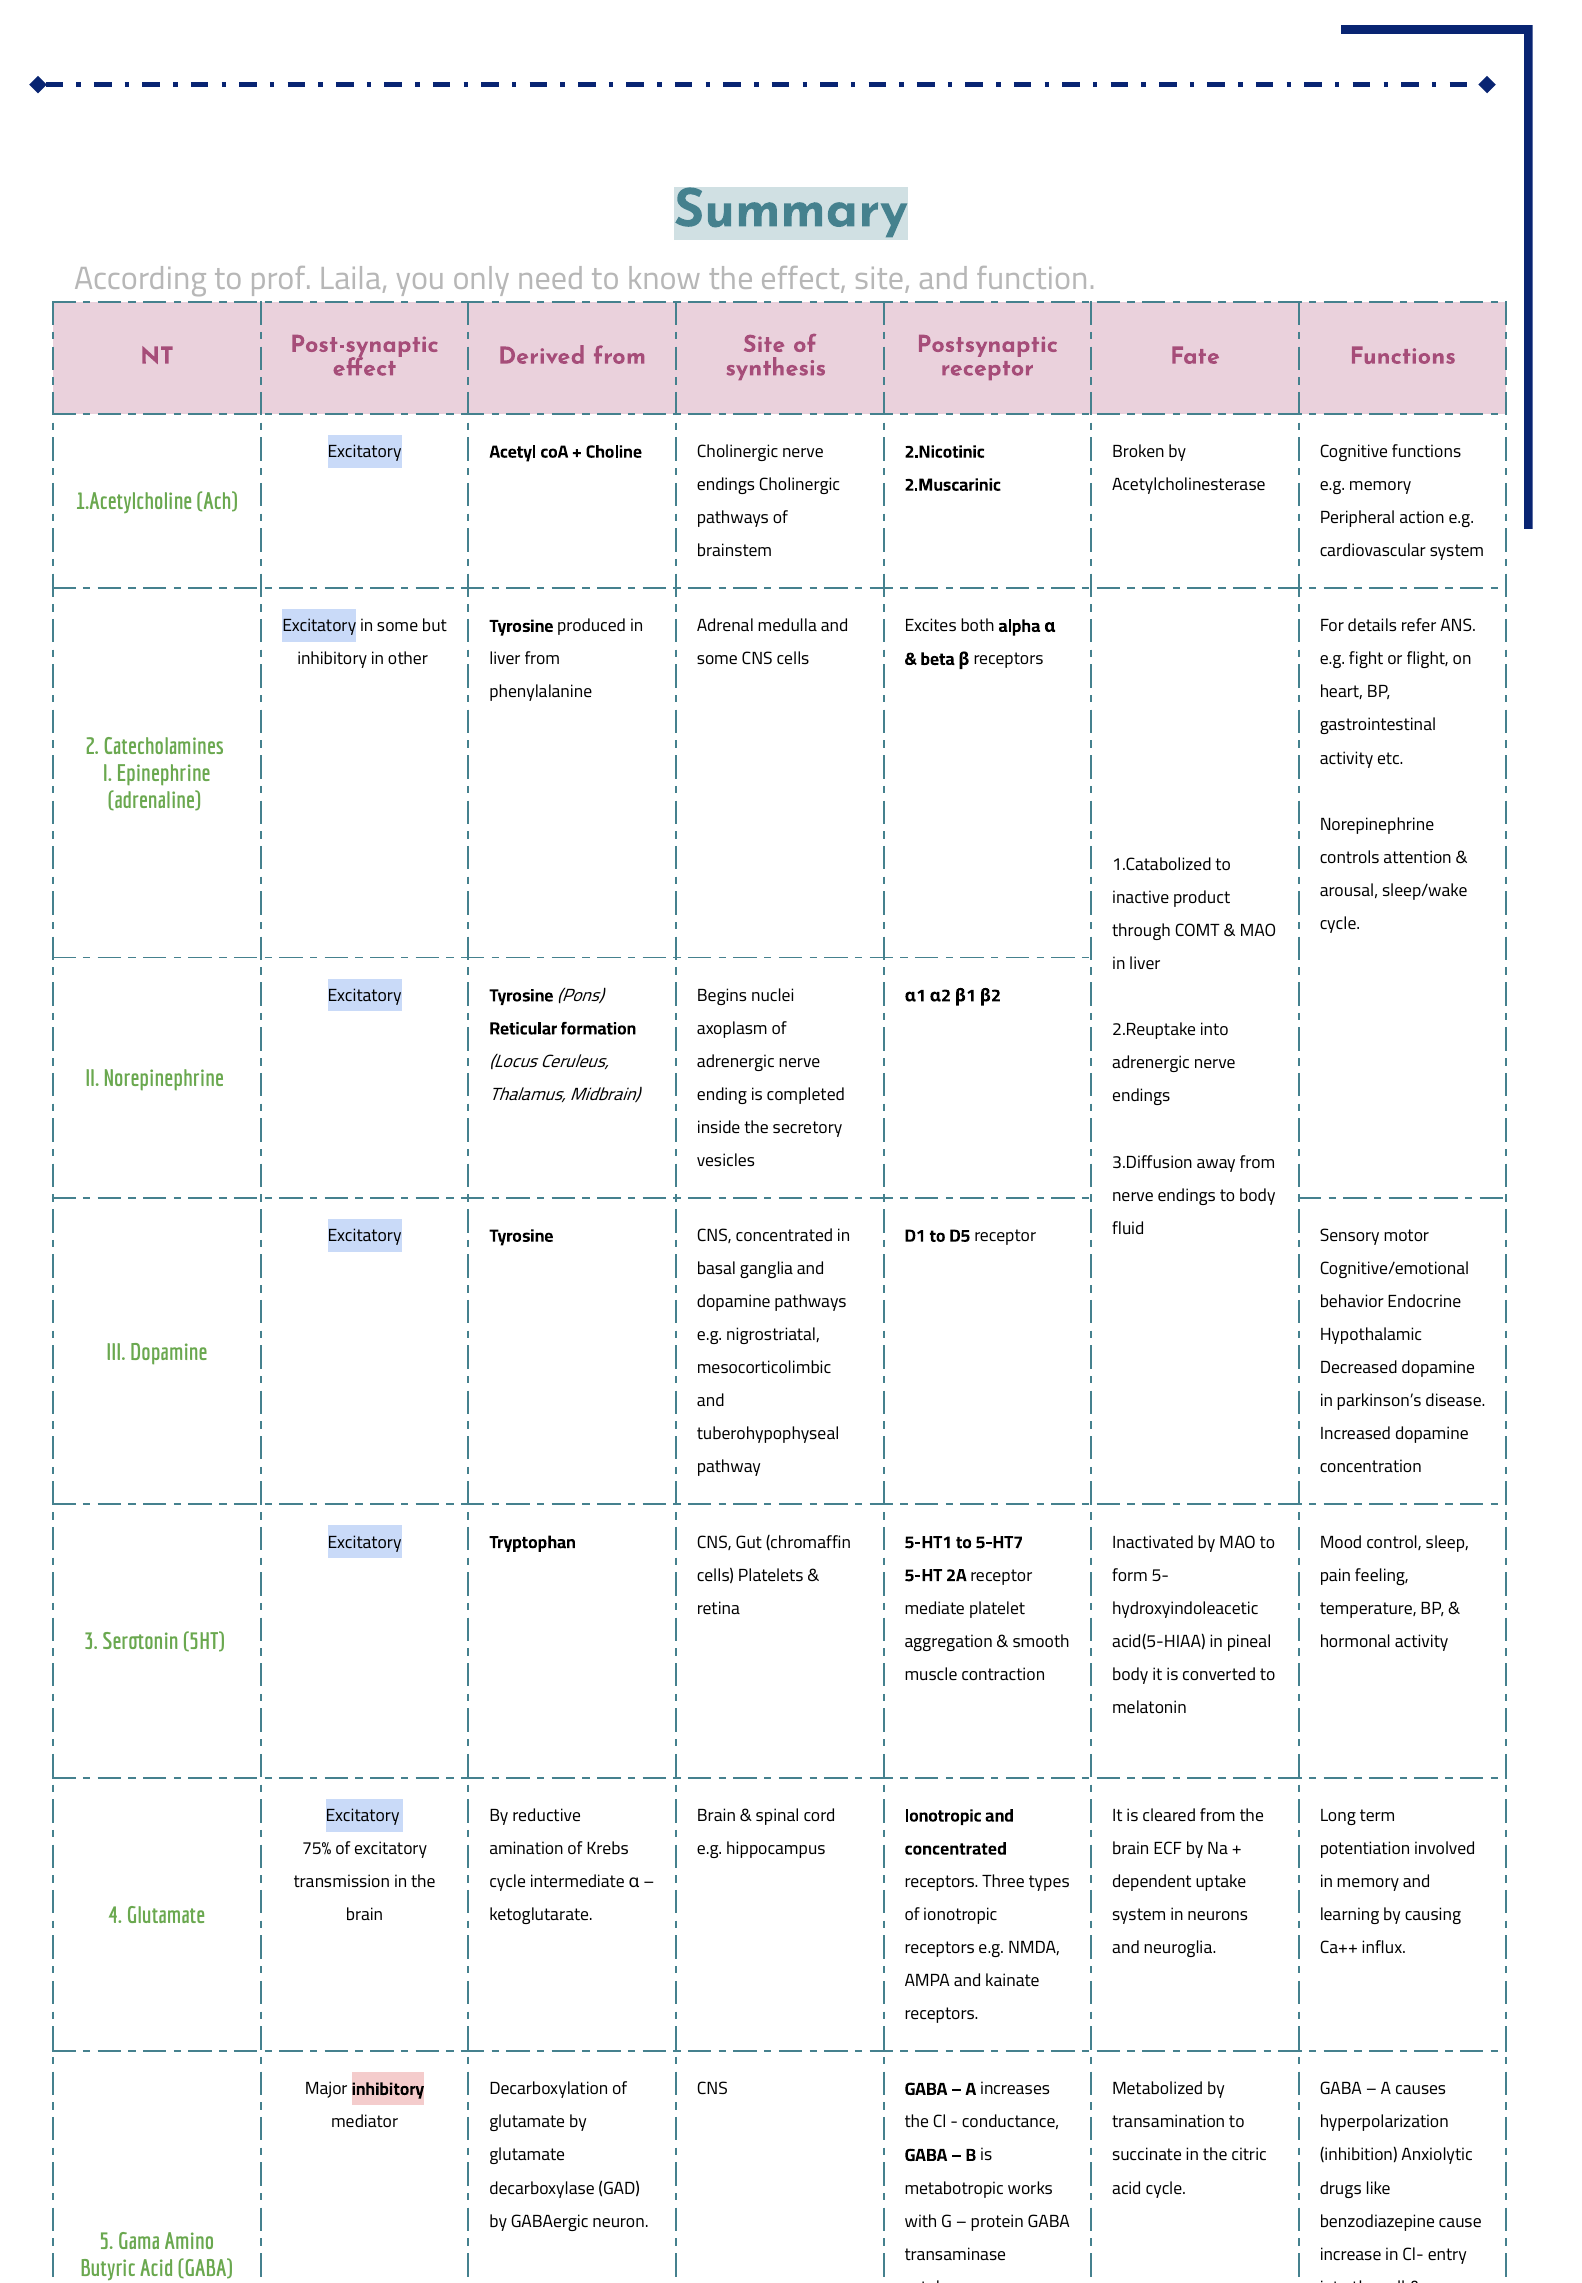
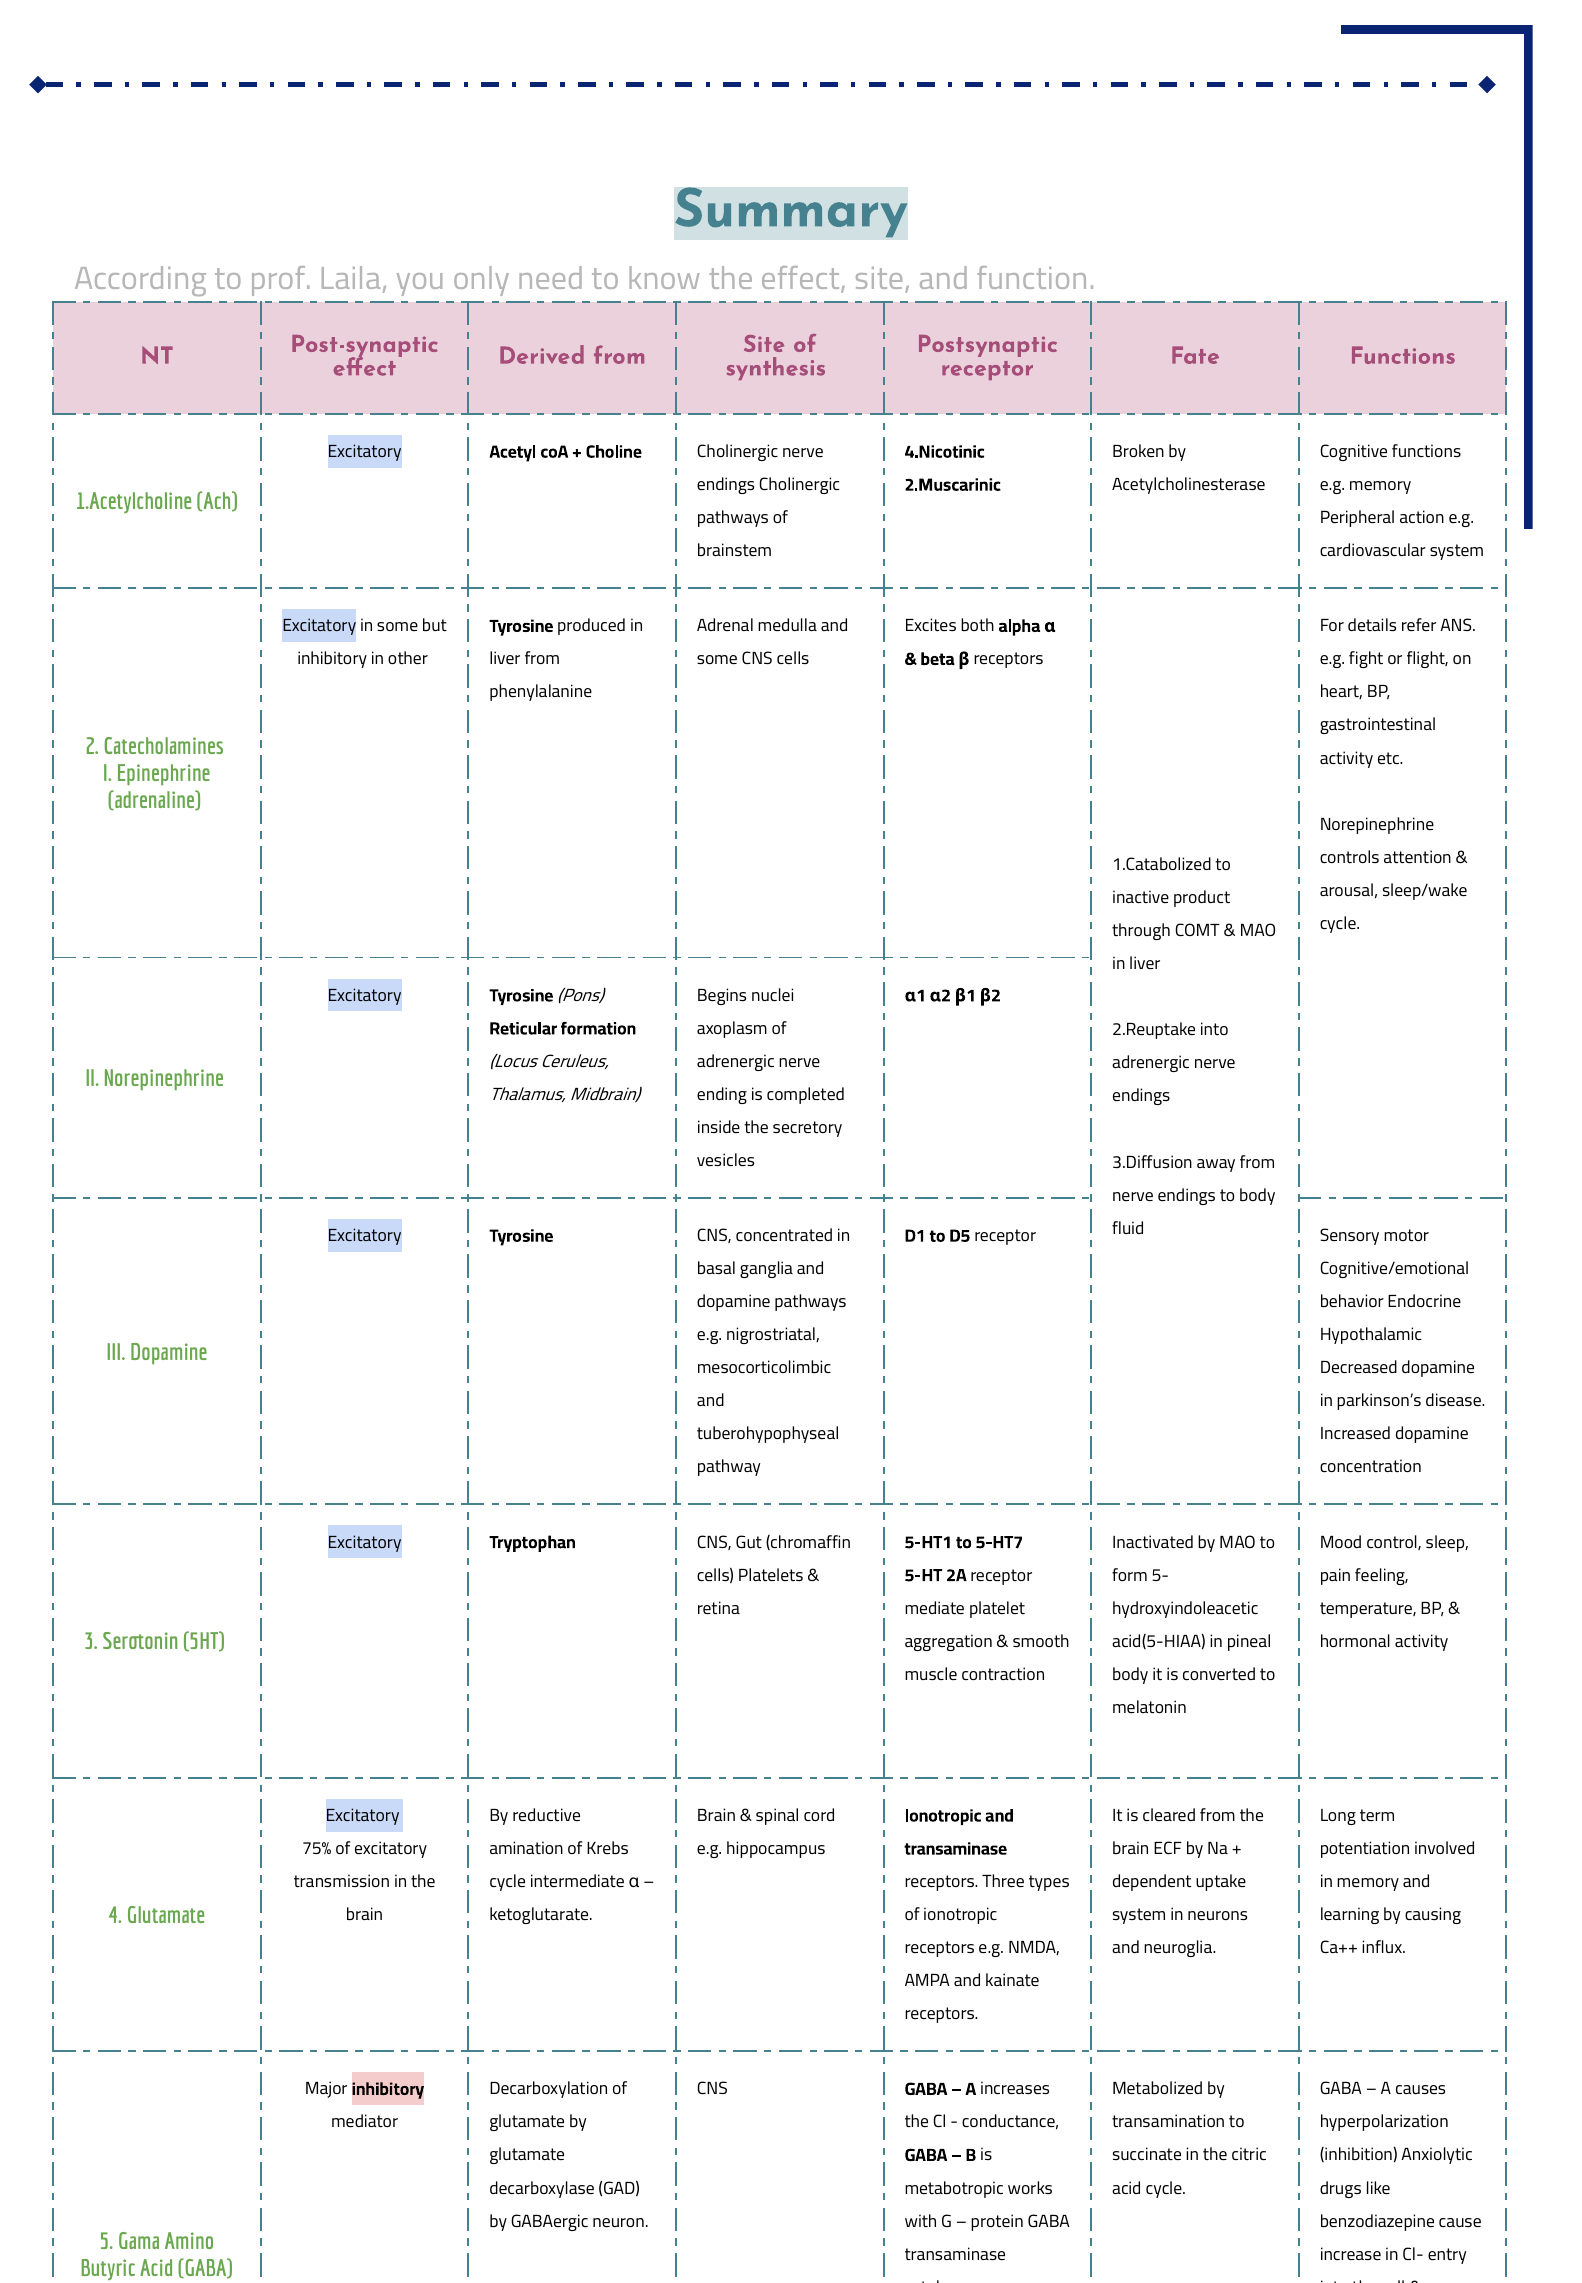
2.Nicotinic: 2.Nicotinic -> 4.Nicotinic (945, 452)
concentrated: concentrated -> transaminase (956, 1849)
